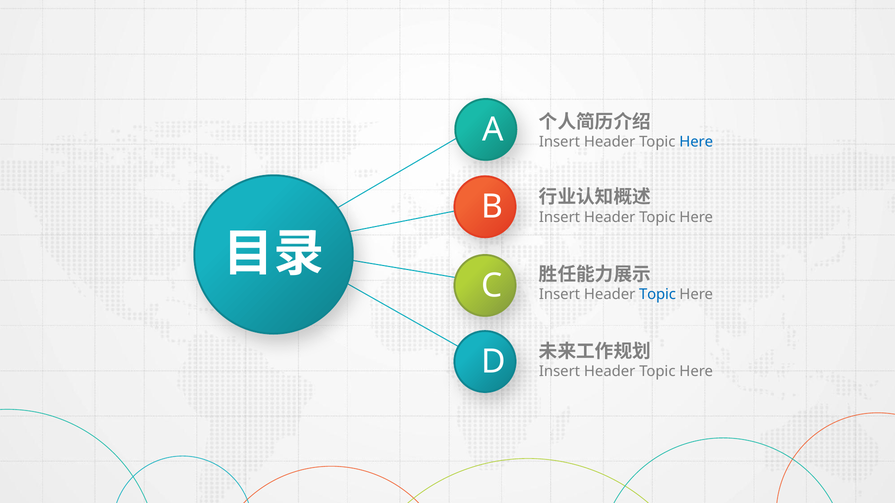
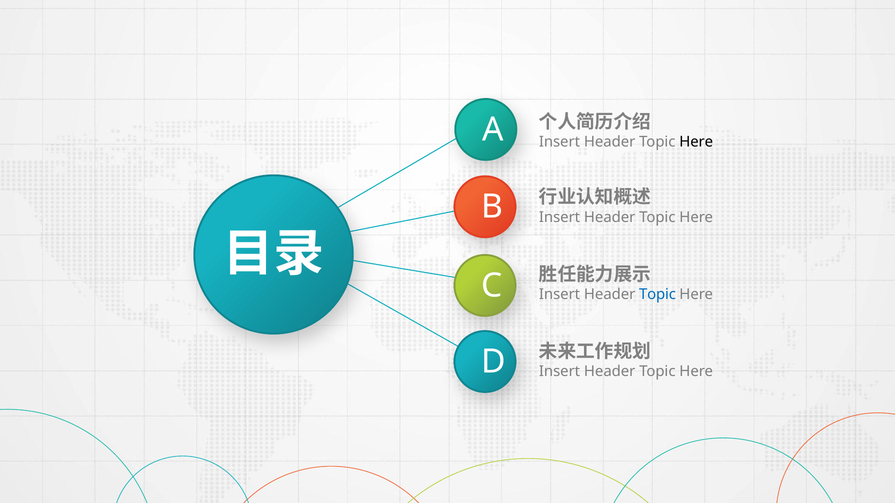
Here colour: blue -> black (696, 142)
